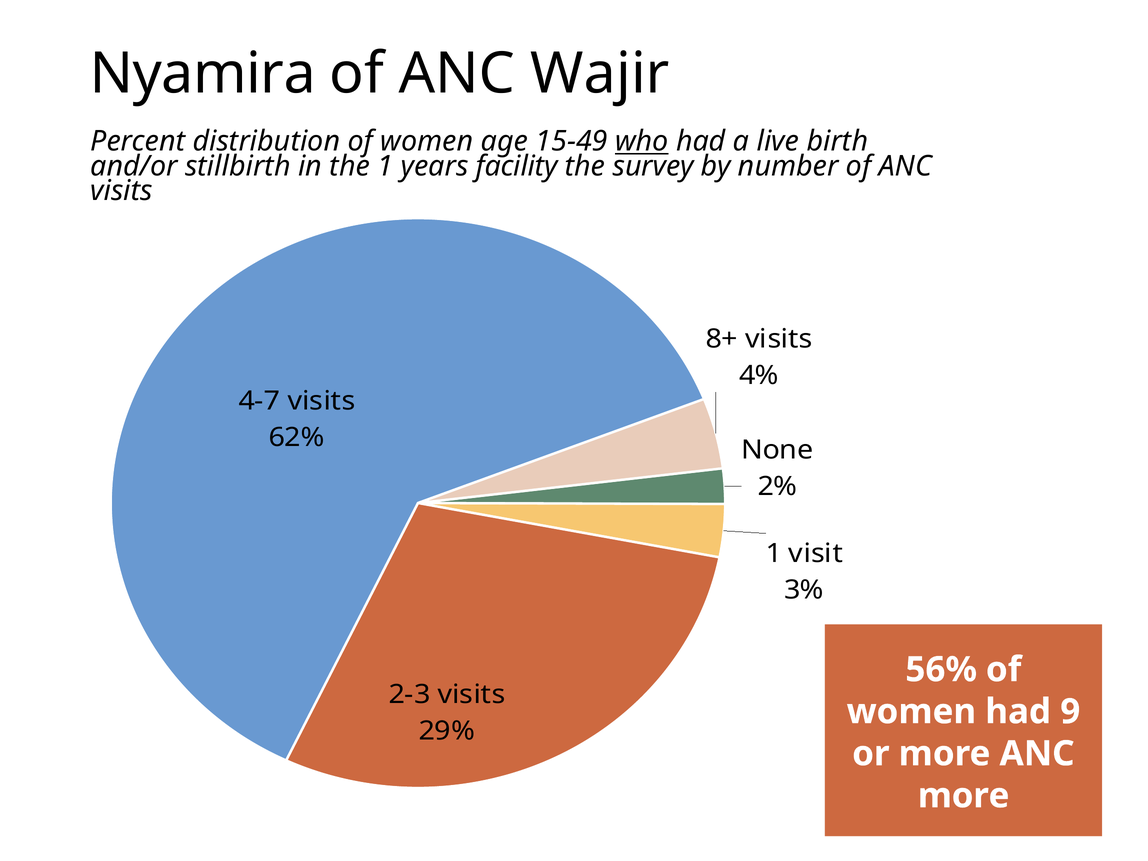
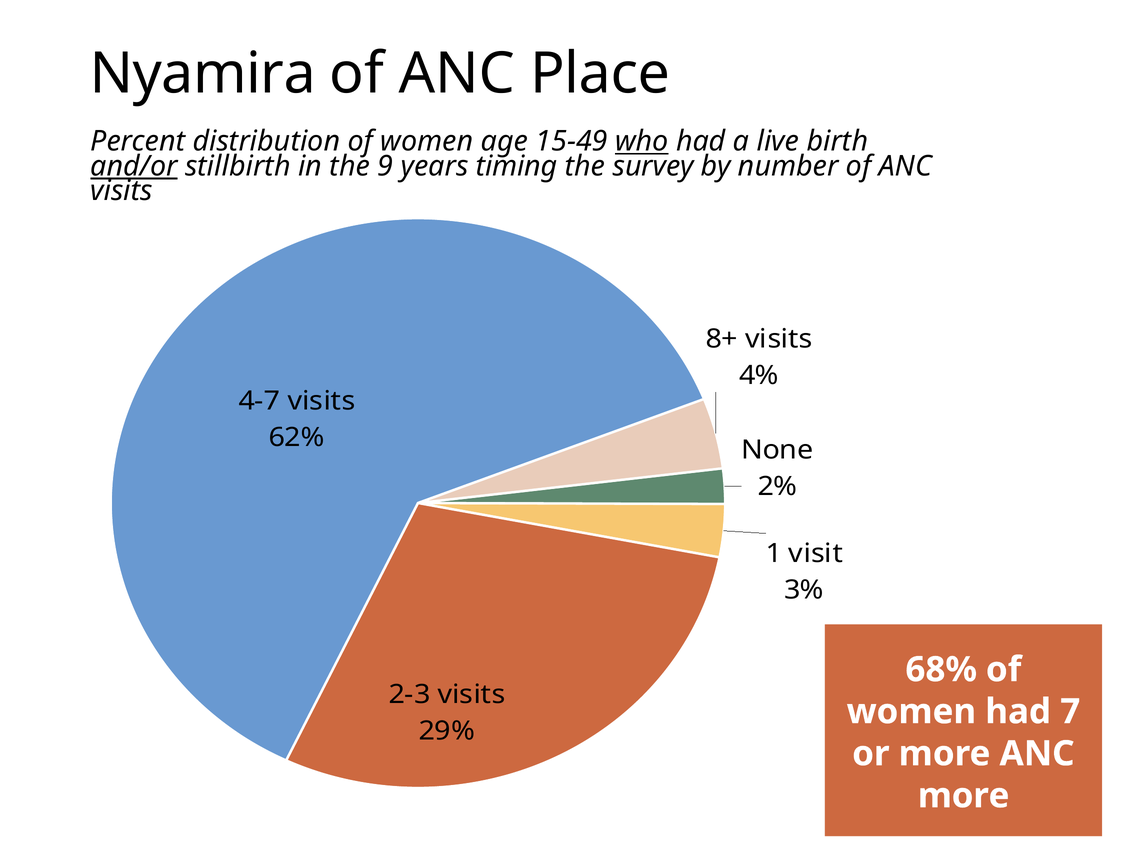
Wajir: Wajir -> Place (600, 74)
and/or underline: none -> present (134, 166)
the 1: 1 -> 9 (385, 166)
facility: facility -> timing (517, 166)
56%: 56% -> 68% (941, 670)
9: 9 -> 7 (1070, 712)
